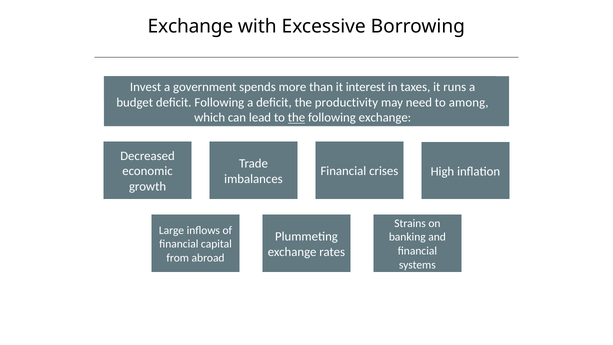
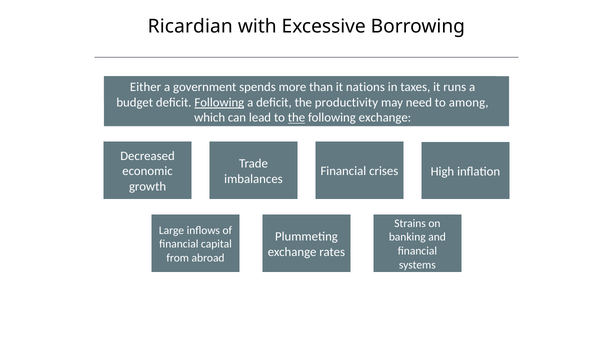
Exchange: Exchange -> Ricardian (190, 26)
Invest: Invest -> Either (146, 87)
interest: interest -> nations (365, 87)
Following underline: none -> present (219, 102)
